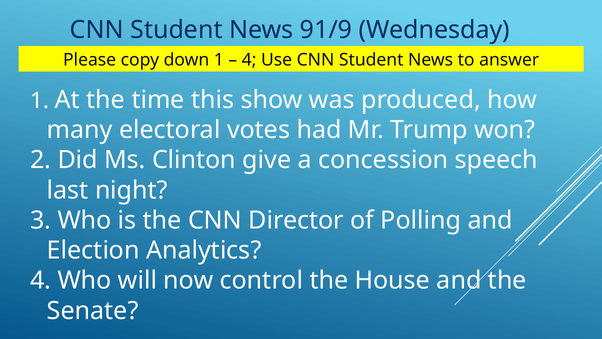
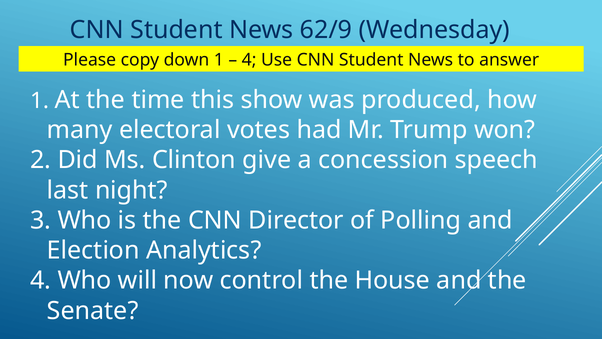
91/9: 91/9 -> 62/9 (326, 30)
